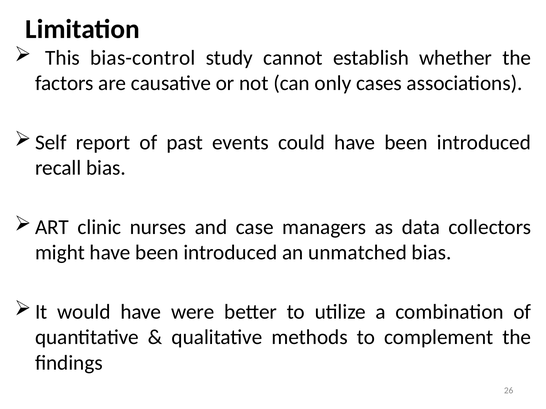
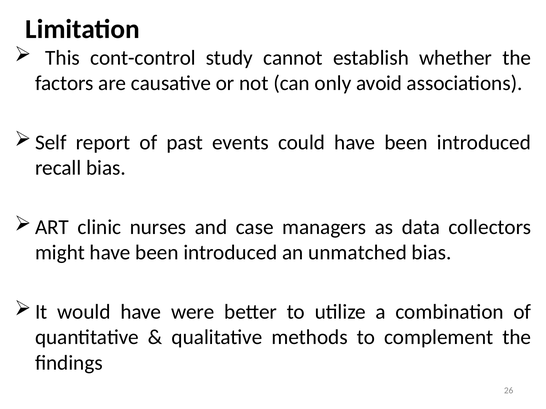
bias-control: bias-control -> cont-control (143, 58)
cases: cases -> avoid (379, 83)
